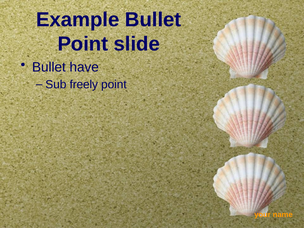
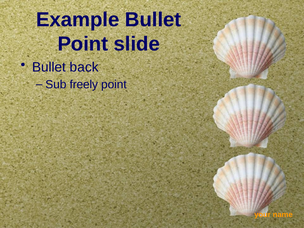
have: have -> back (84, 67)
